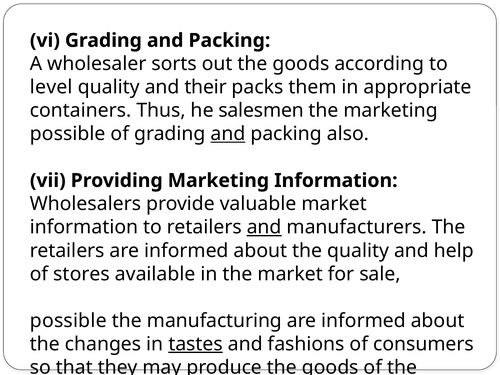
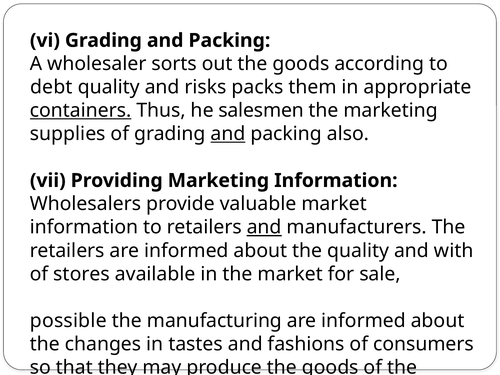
level: level -> debt (51, 87)
their: their -> risks (206, 87)
containers underline: none -> present (81, 111)
possible: possible -> supplies (68, 134)
help: help -> with (454, 251)
tastes underline: present -> none (196, 344)
